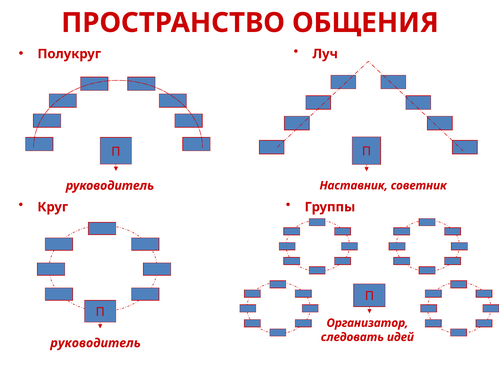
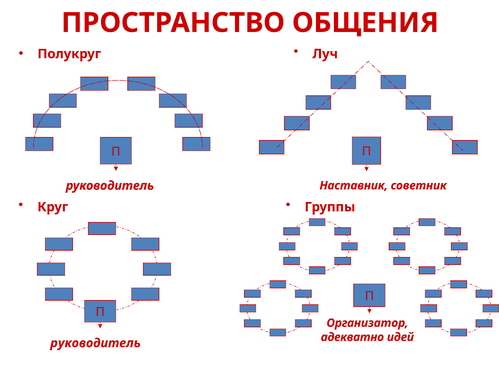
следовать: следовать -> адекватно (352, 337)
